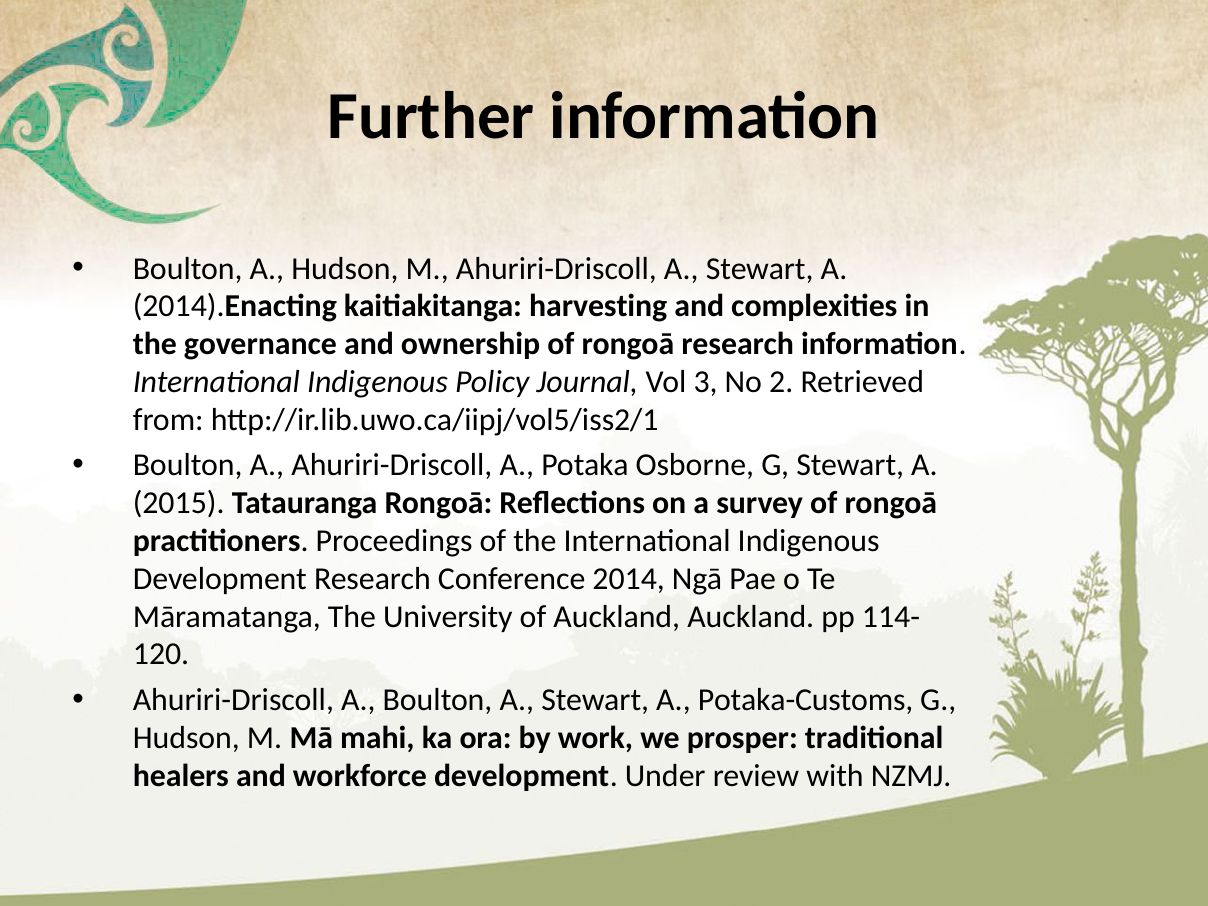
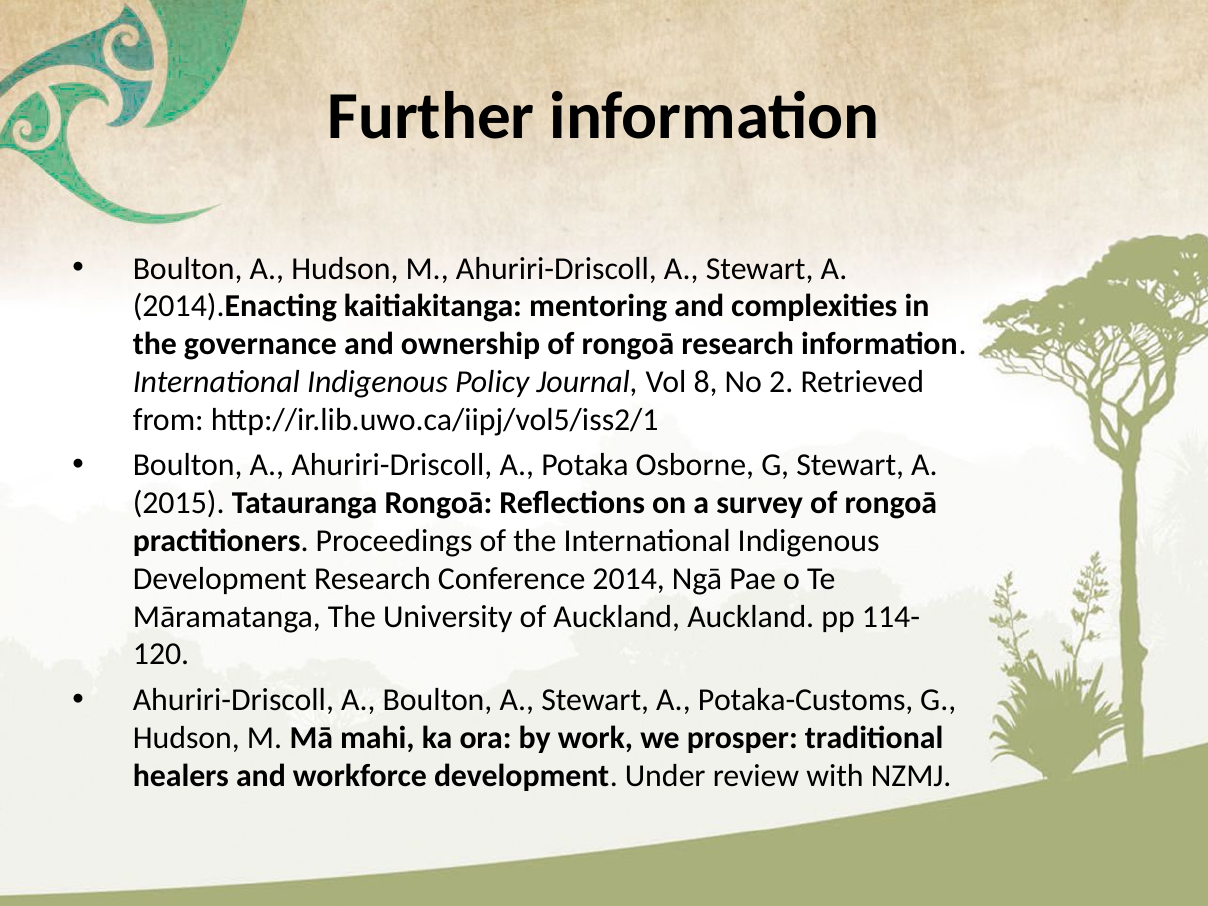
harvesting: harvesting -> mentoring (598, 306)
3: 3 -> 8 (706, 382)
